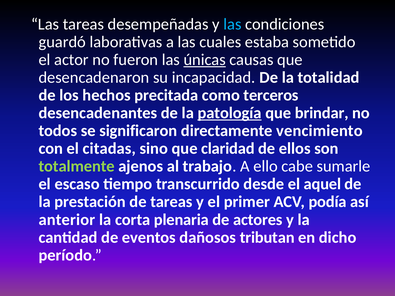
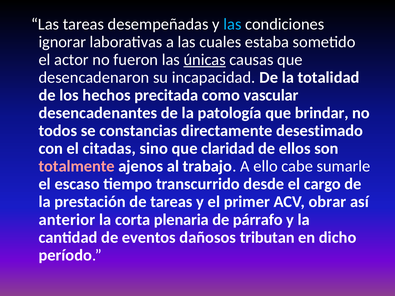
guardó: guardó -> ignorar (62, 42)
terceros: terceros -> vascular (271, 95)
patología underline: present -> none (230, 113)
significaron: significaron -> constancias (138, 131)
vencimiento: vencimiento -> desestimado (320, 131)
totalmente colour: light green -> pink (77, 166)
aquel: aquel -> cargo (322, 184)
podía: podía -> obrar (327, 202)
actores: actores -> párrafo (258, 220)
